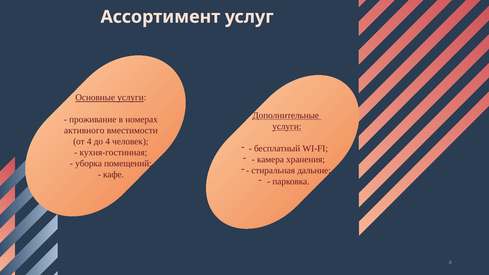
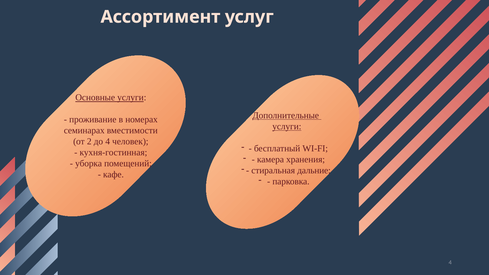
активного: активного -> семинарах (84, 131)
от 4: 4 -> 2 (89, 142)
